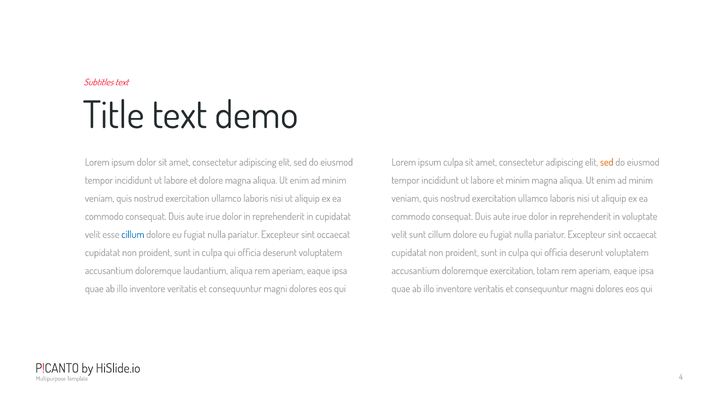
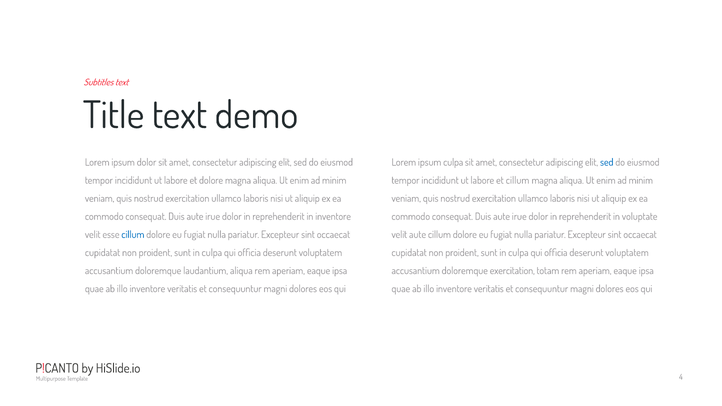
sed colour: orange -> blue (607, 162)
et minim: minim -> cillum (518, 180)
in cupidatat: cupidatat -> inventore (333, 217)
velit sunt: sunt -> aute (418, 235)
